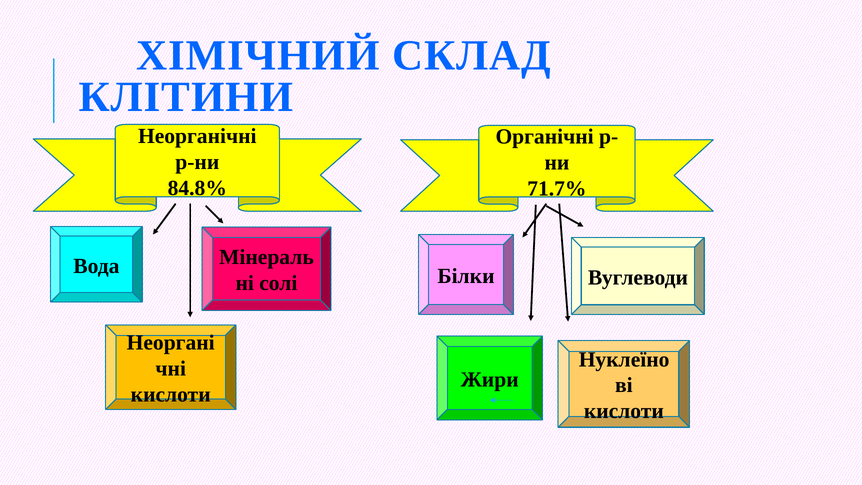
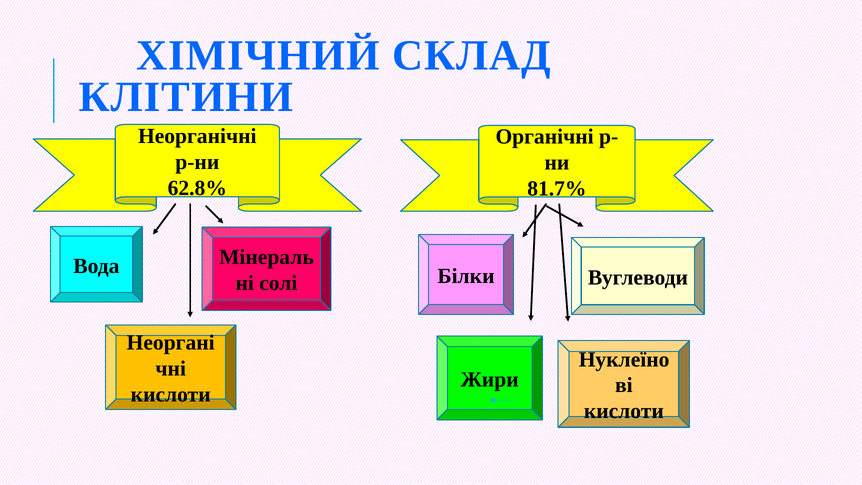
84.8%: 84.8% -> 62.8% (197, 188)
71.7%: 71.7% -> 81.7% (557, 188)
